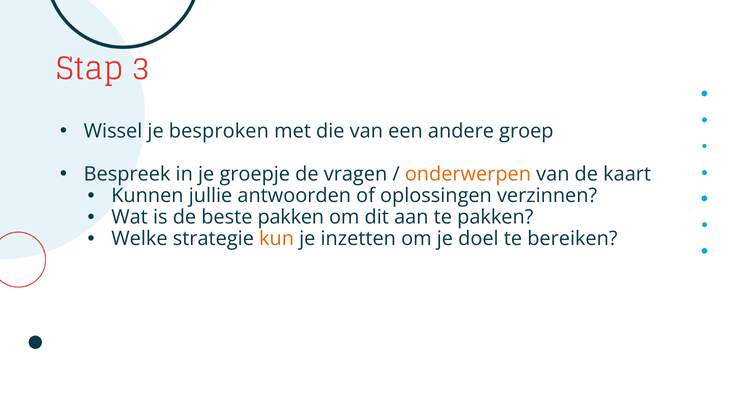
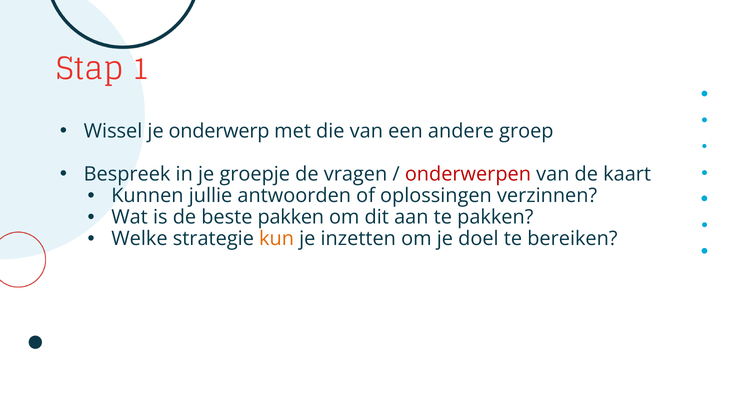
3: 3 -> 1 (141, 69)
besproken: besproken -> onderwerp (219, 131)
onderwerpen colour: orange -> red (468, 174)
